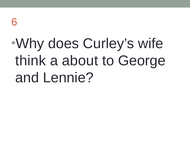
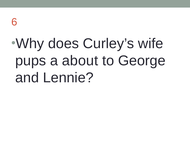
think: think -> pups (31, 61)
